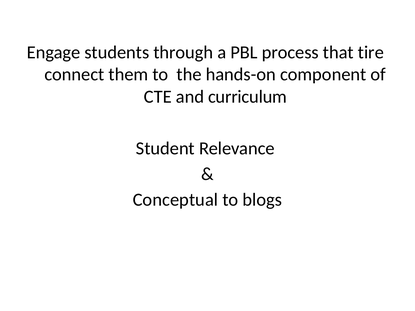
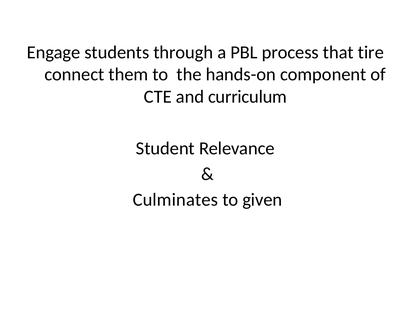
Conceptual: Conceptual -> Culminates (175, 200)
blogs: blogs -> given (262, 200)
